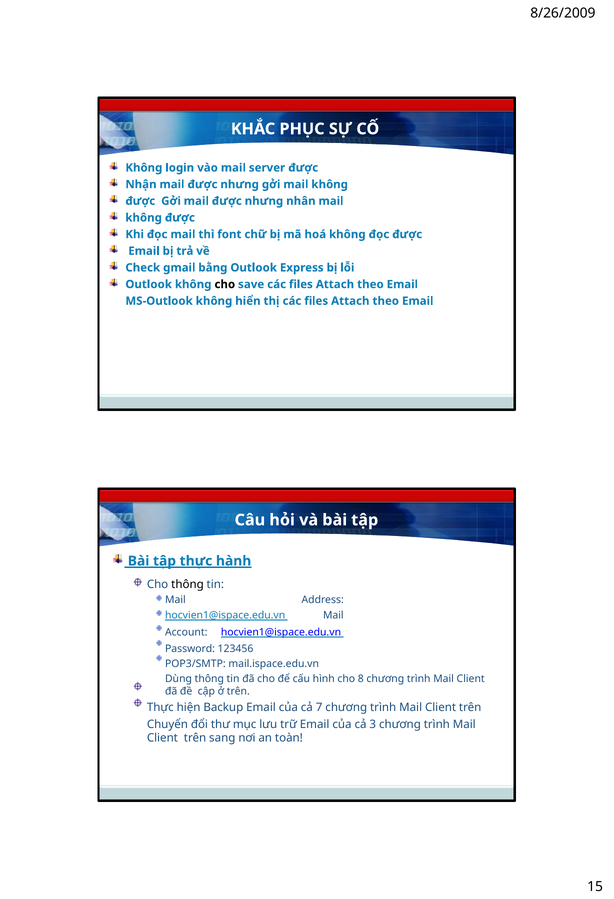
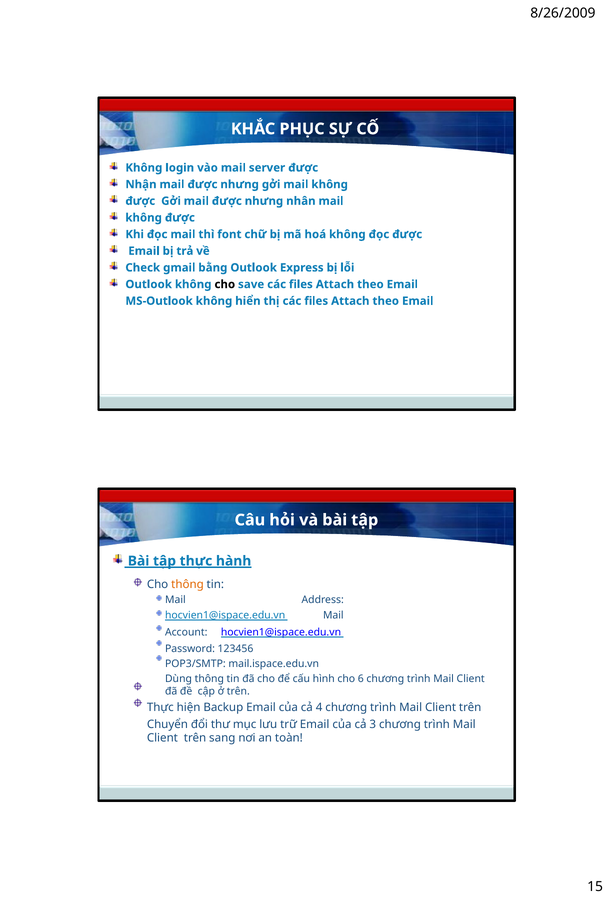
thông colour: black -> orange (187, 584)
8: 8 -> 6 (361, 679)
7: 7 -> 4 (319, 707)
